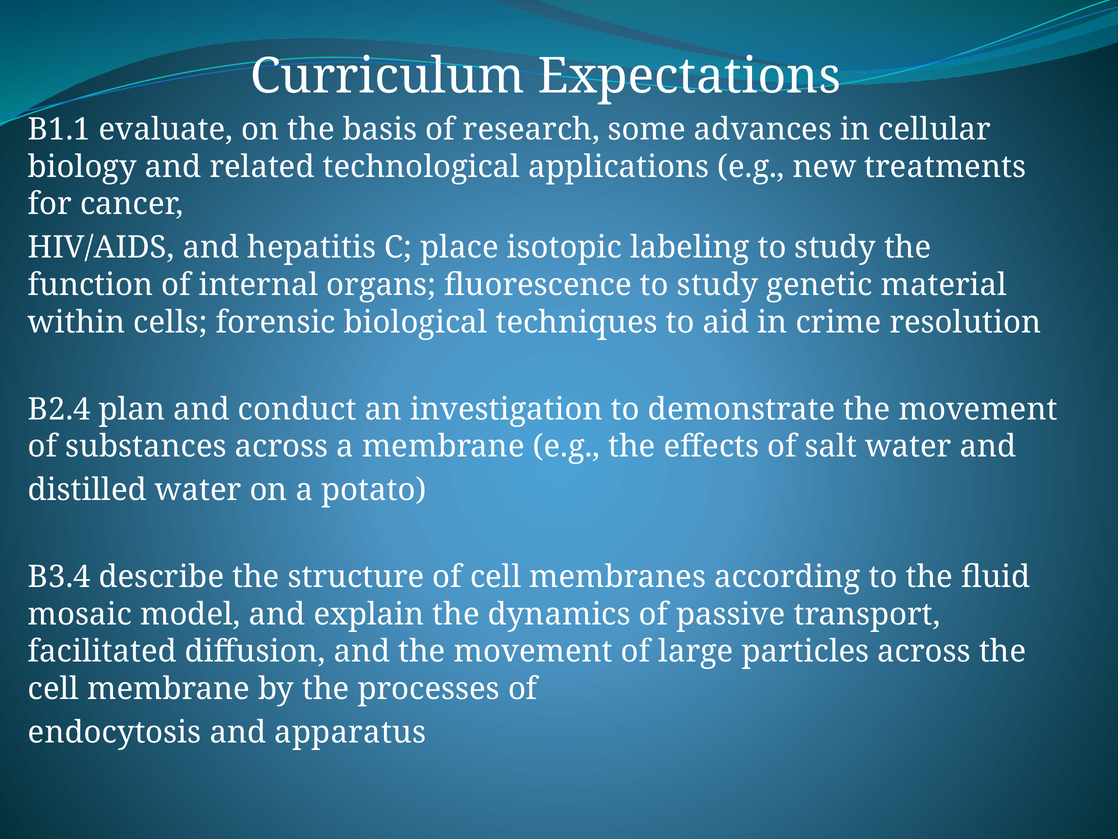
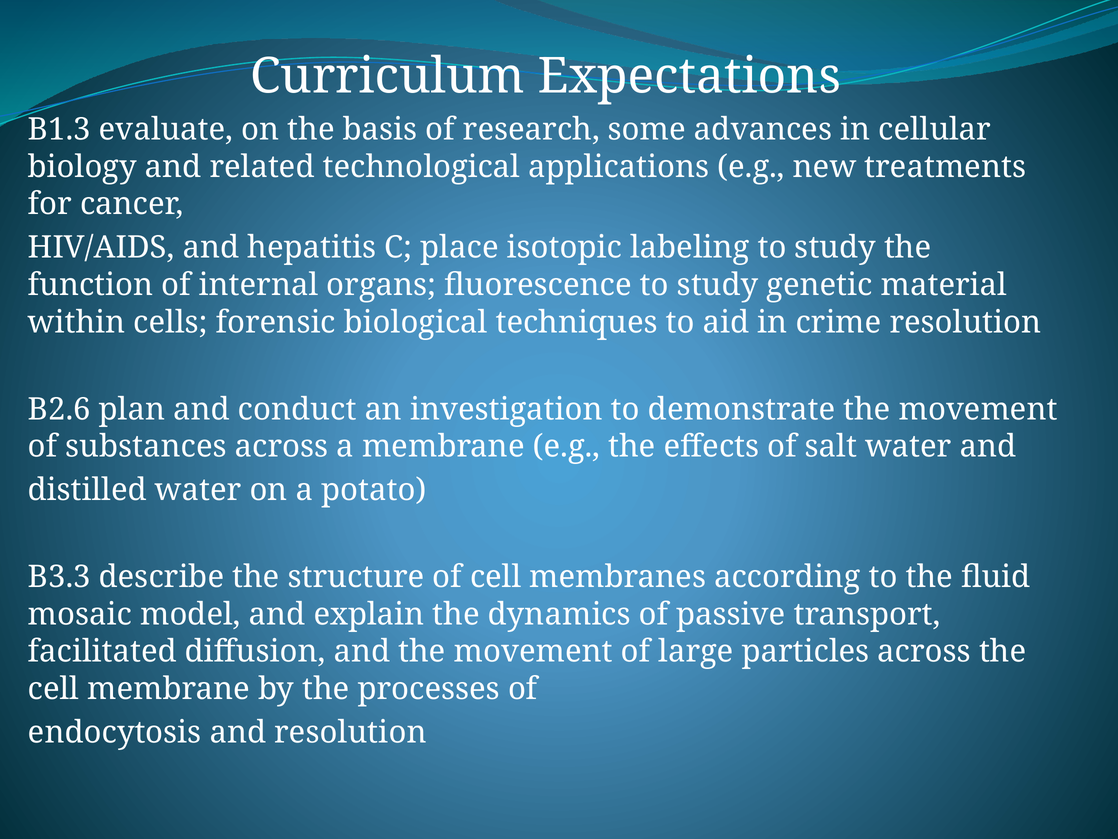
B1.1: B1.1 -> B1.3 (59, 129)
B2.4: B2.4 -> B2.6 (59, 409)
B3.4: B3.4 -> B3.3 (59, 577)
and apparatus: apparatus -> resolution (350, 732)
